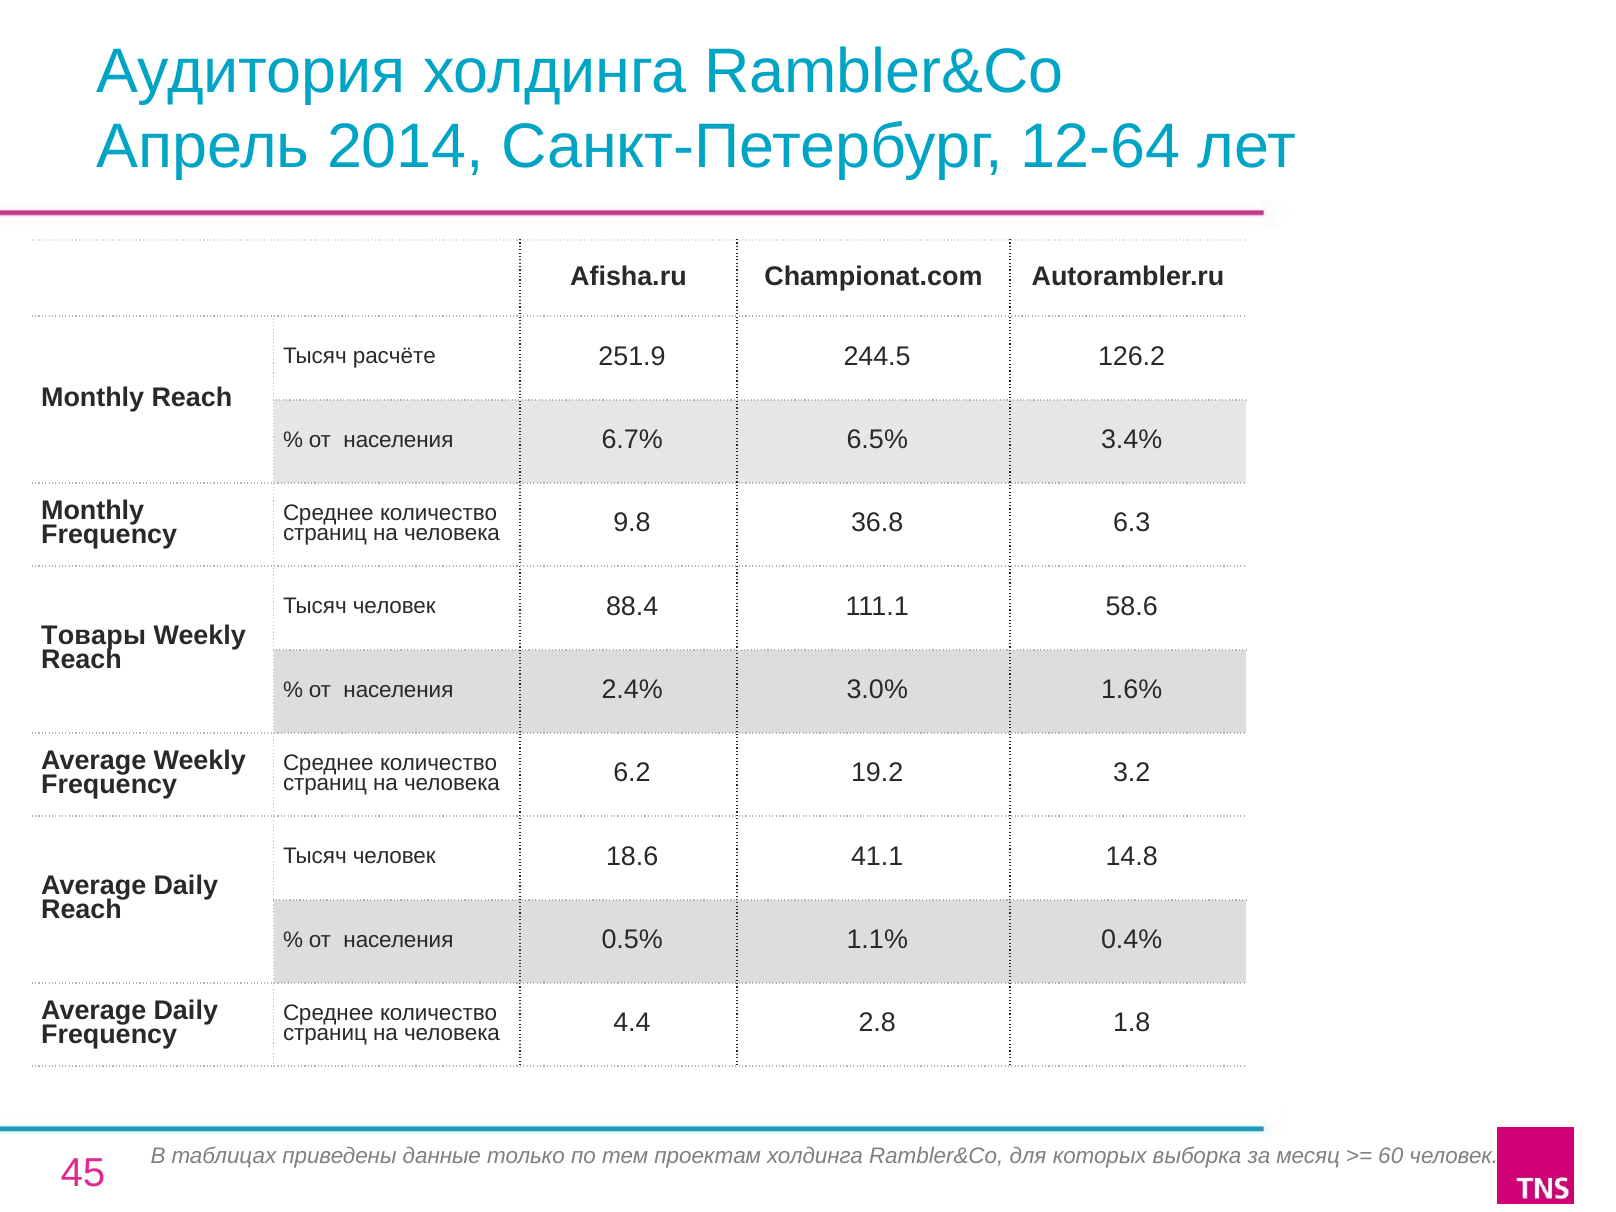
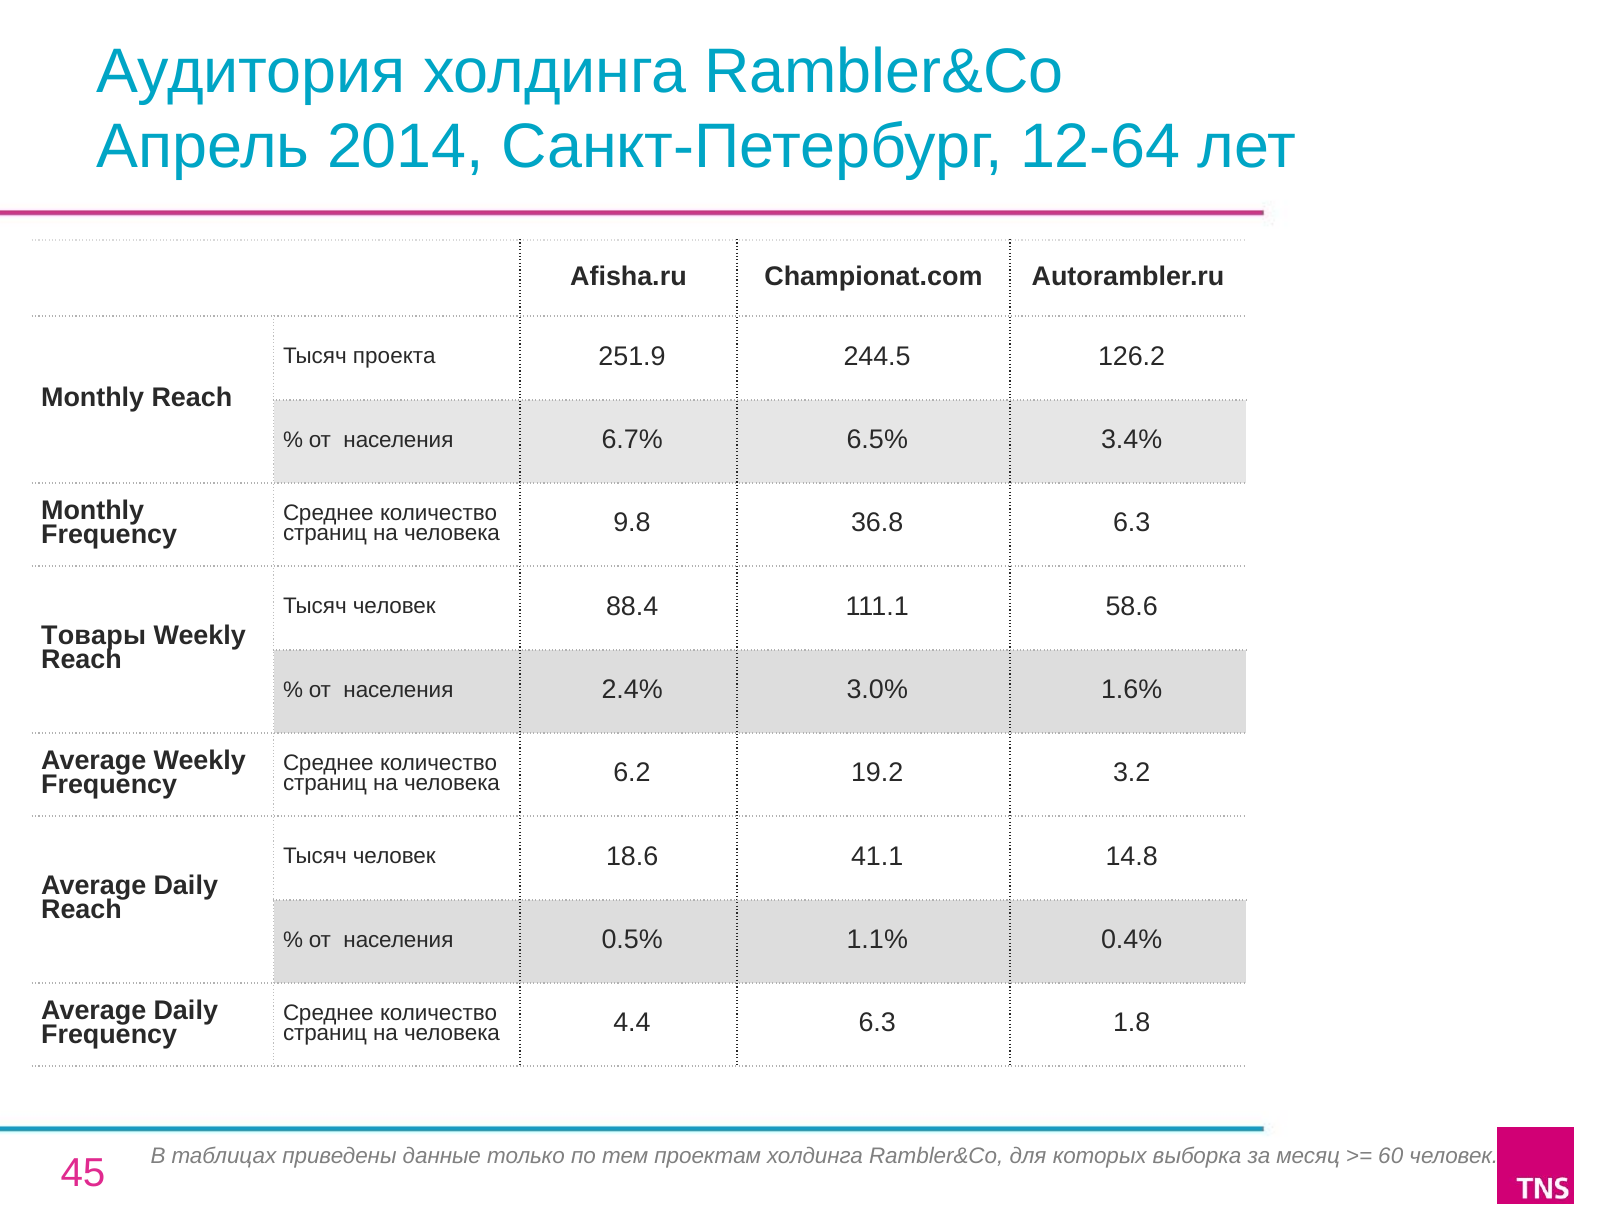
расчёте: расчёте -> проекта (394, 356)
4.4 2.8: 2.8 -> 6.3 (877, 1023)
